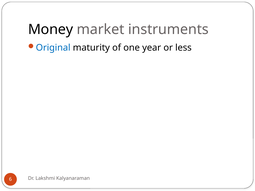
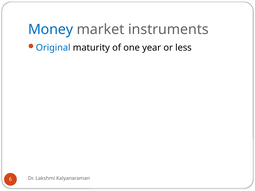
Money colour: black -> blue (51, 29)
